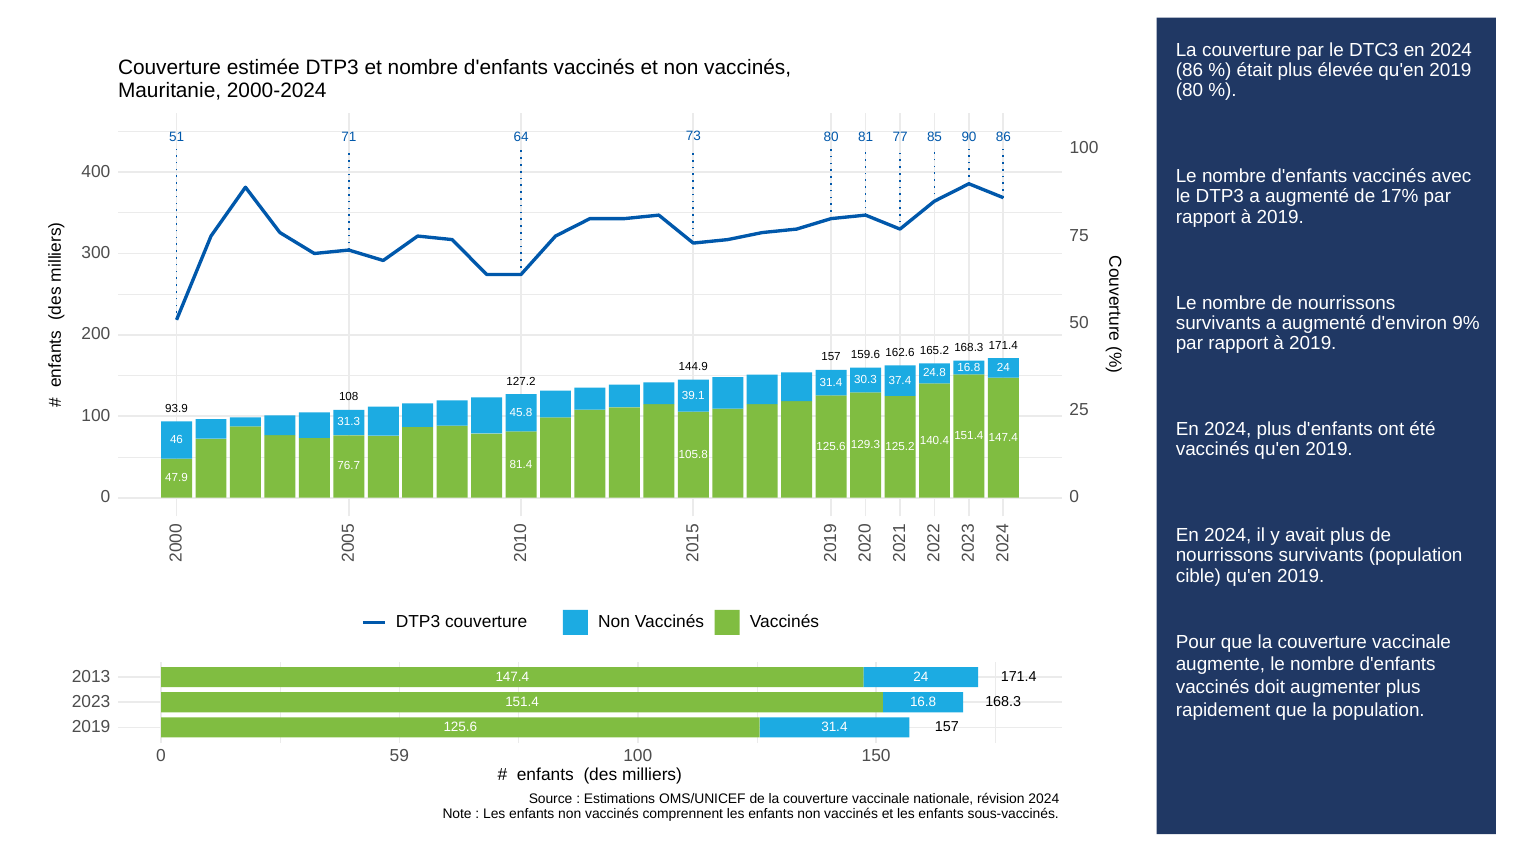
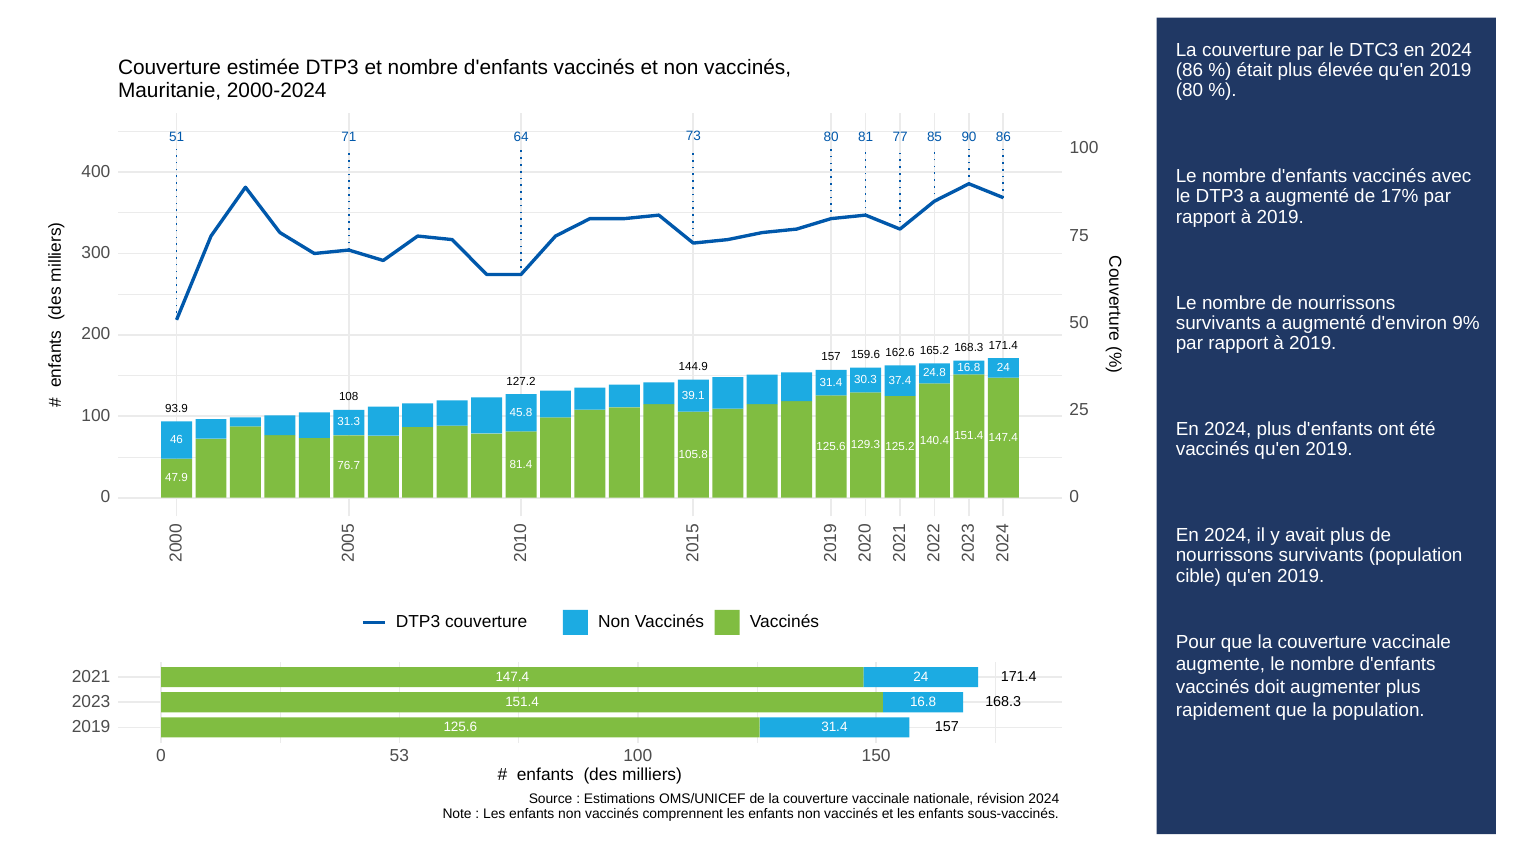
2013: 2013 -> 2021 (91, 677)
59: 59 -> 53 (399, 756)
